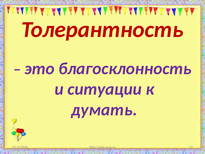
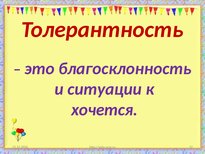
думать: думать -> хочется (104, 110)
